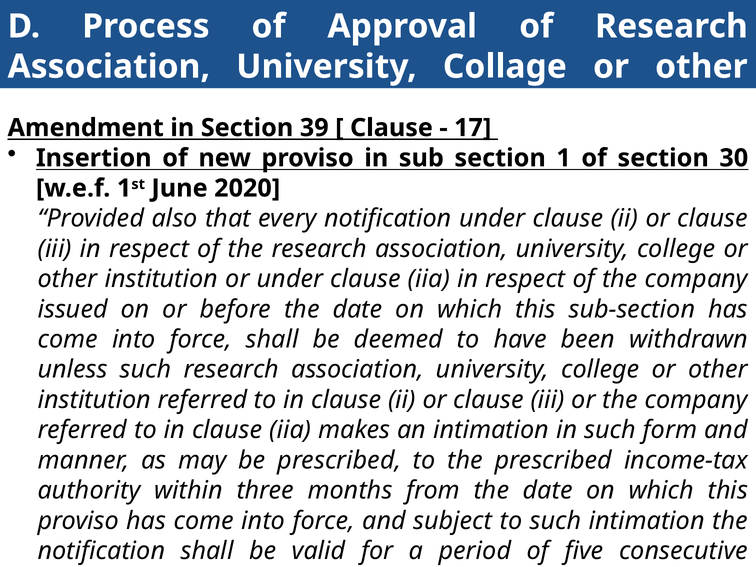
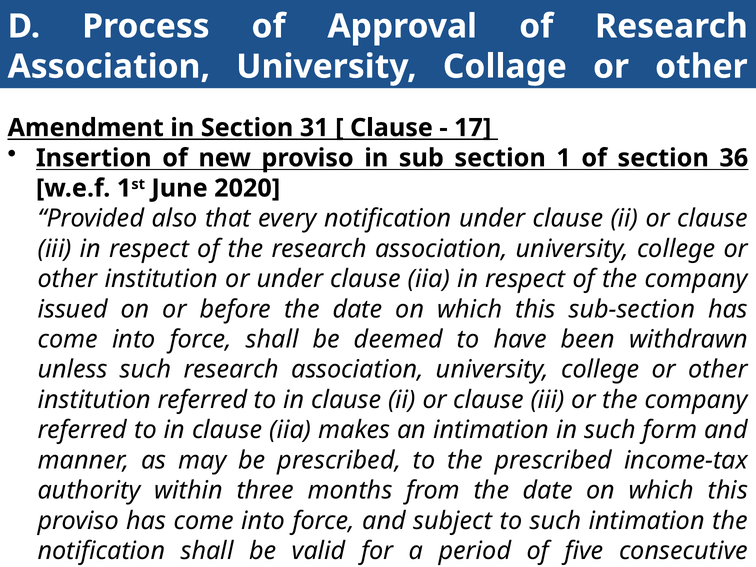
39: 39 -> 31 (314, 128)
30: 30 -> 36 (734, 158)
